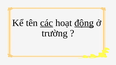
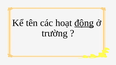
các underline: present -> none (47, 23)
